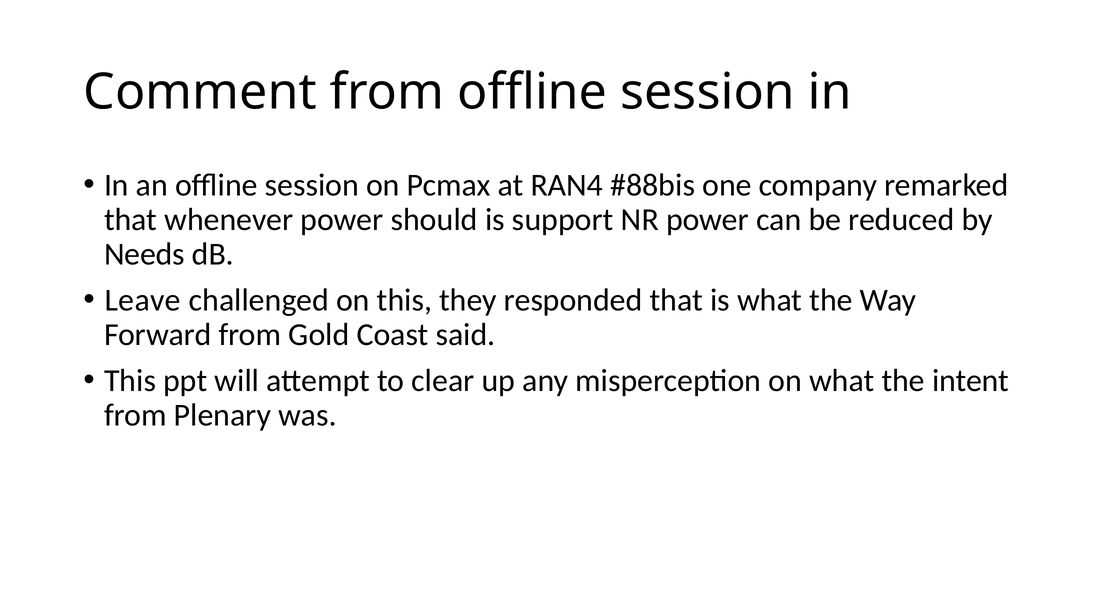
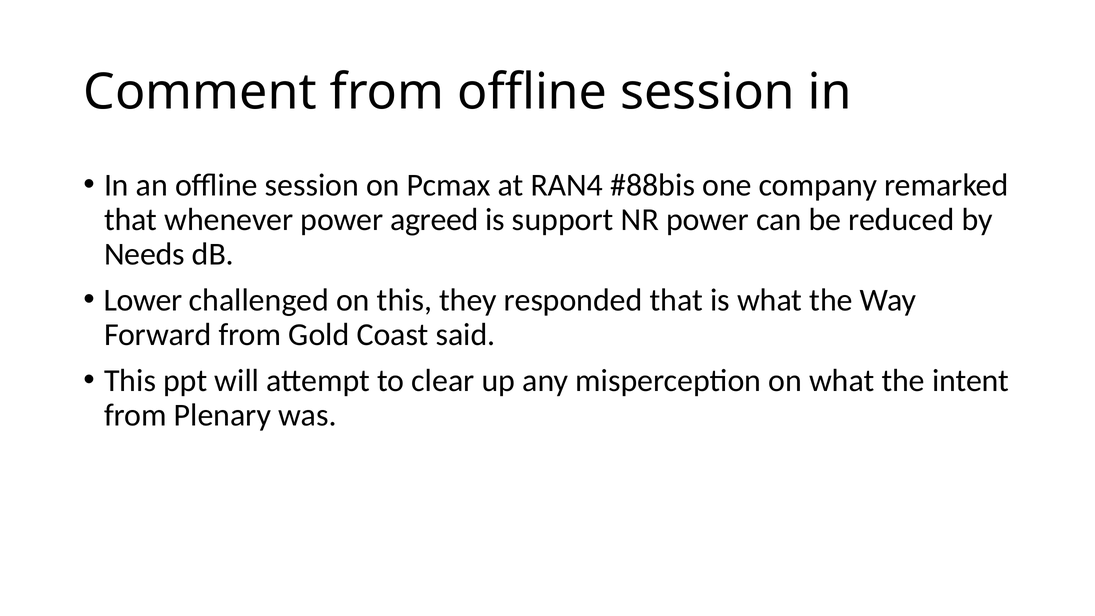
should: should -> agreed (434, 220)
Leave: Leave -> Lower (143, 300)
